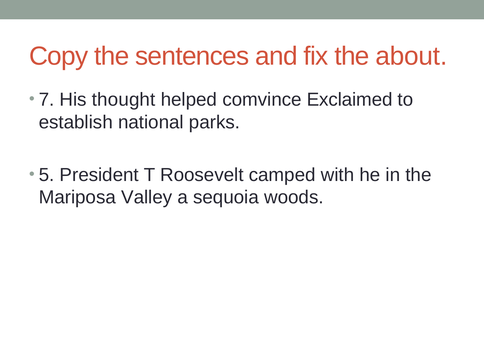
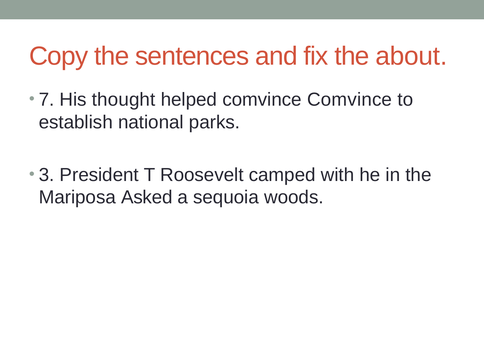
comvince Exclaimed: Exclaimed -> Comvince (350, 100)
5: 5 -> 3 (47, 175)
Valley: Valley -> Asked (147, 197)
